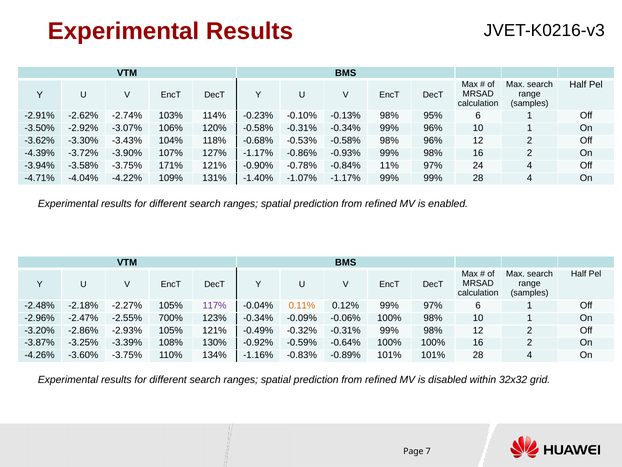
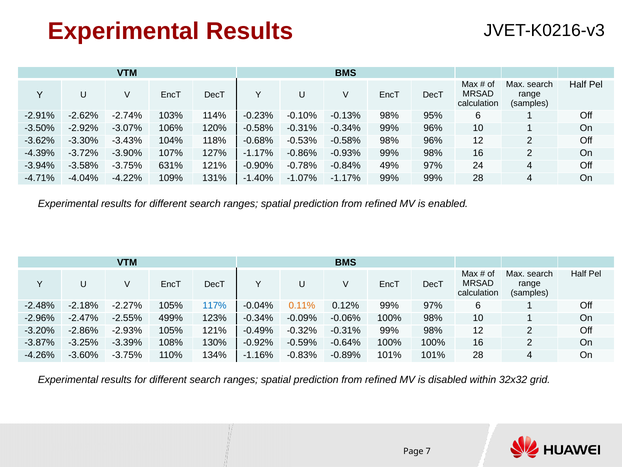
171%: 171% -> 631% (171, 165)
11%: 11% -> 49% (389, 165)
117% colour: purple -> blue (215, 305)
700%: 700% -> 499% (171, 318)
